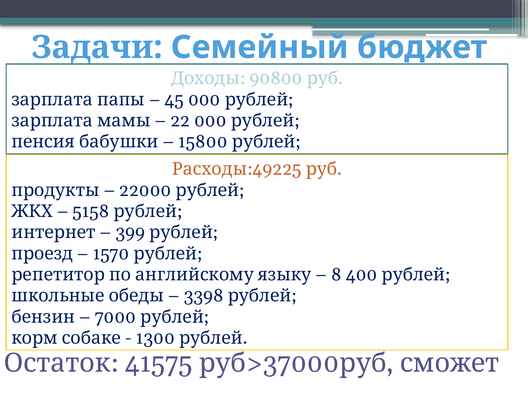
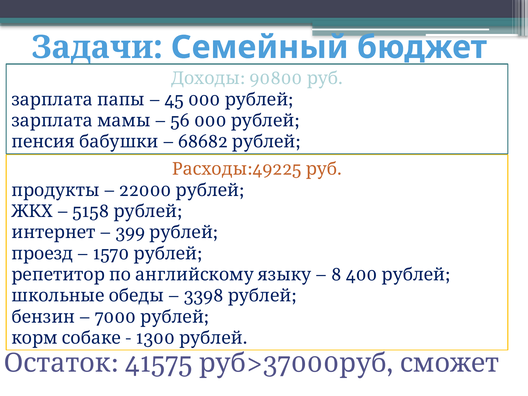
22: 22 -> 56 (180, 121)
15800: 15800 -> 68682 (203, 142)
